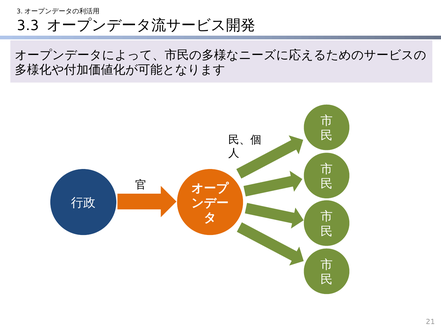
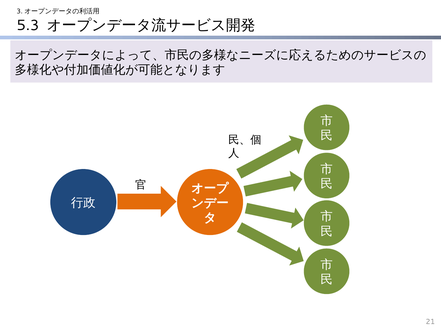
3.3: 3.3 -> 5.3 (28, 25)
